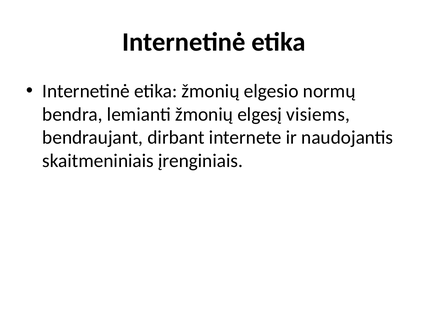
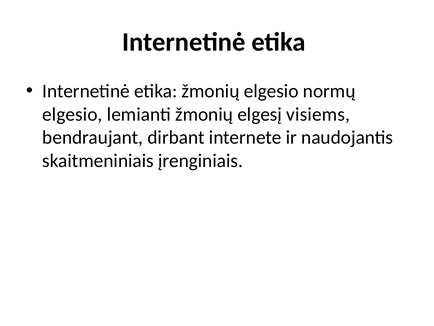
bendra: bendra -> elgesio (72, 114)
